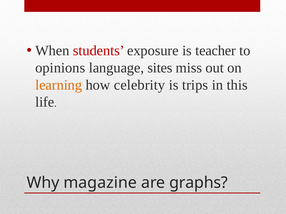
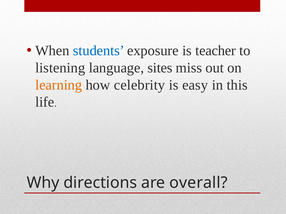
students colour: red -> blue (99, 51)
opinions: opinions -> listening (60, 68)
trips: trips -> easy (195, 85)
magazine: magazine -> directions (100, 183)
graphs: graphs -> overall (198, 183)
